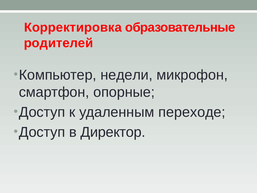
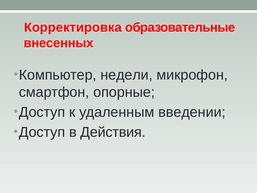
родителей: родителей -> внесенных (59, 43)
переходе: переходе -> введении (192, 112)
Директор: Директор -> Действия (113, 132)
